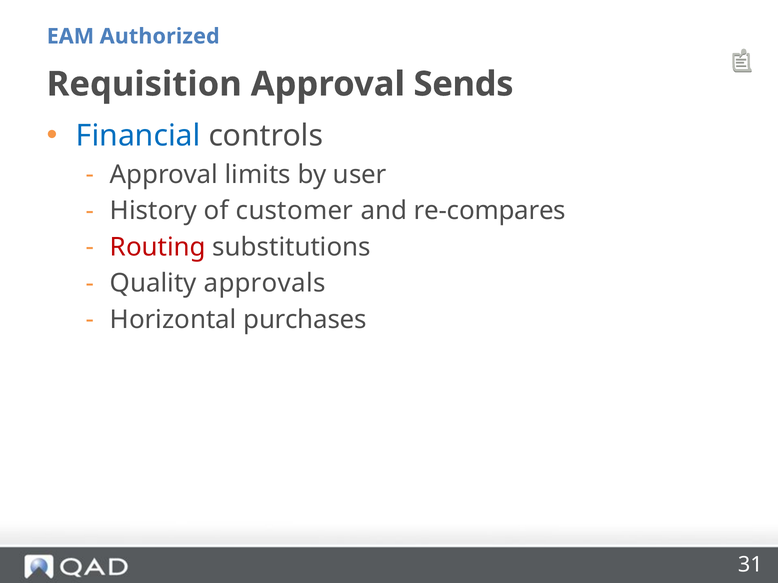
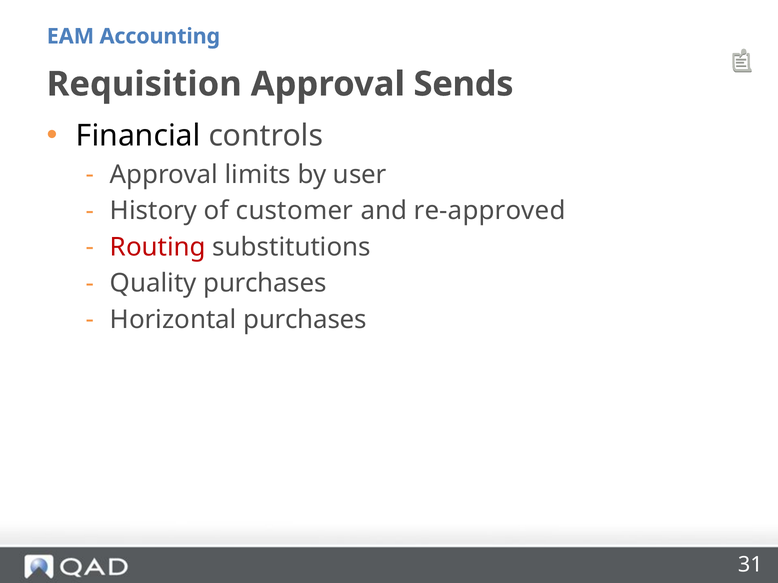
Authorized: Authorized -> Accounting (160, 36)
Financial colour: blue -> black (138, 136)
re-compares: re-compares -> re-approved (490, 211)
Quality approvals: approvals -> purchases (265, 284)
